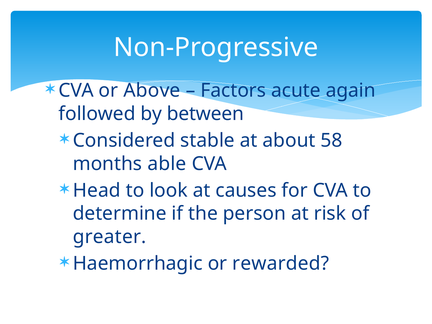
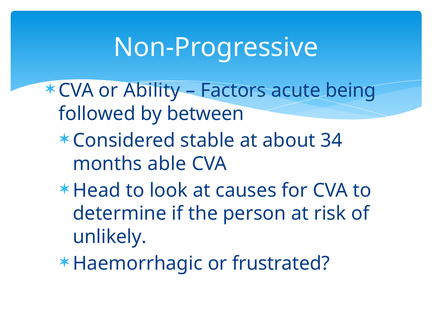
Above: Above -> Ability (152, 91)
again: again -> being (351, 91)
58: 58 -> 34 (332, 141)
greater: greater -> unlikely (110, 237)
rewarded: rewarded -> frustrated (281, 264)
